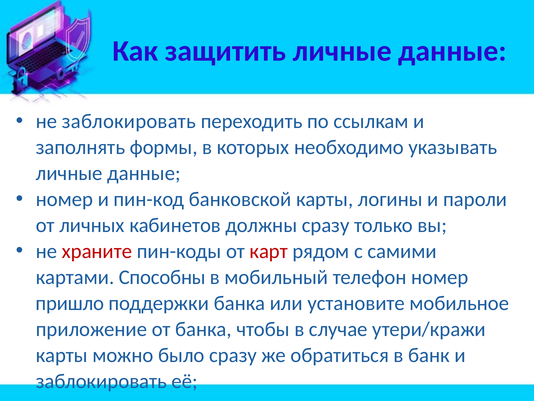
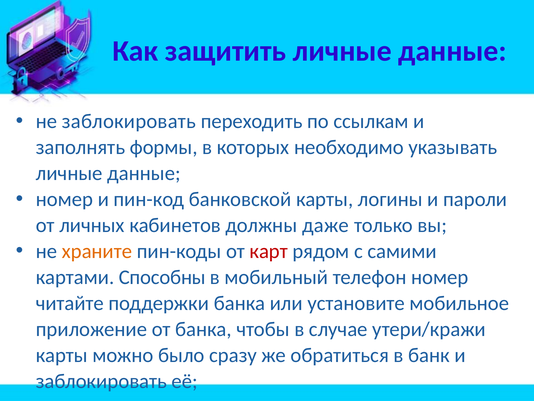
должны сразу: сразу -> даже (326, 225)
храните colour: red -> orange (97, 251)
пришло: пришло -> читайте (70, 303)
